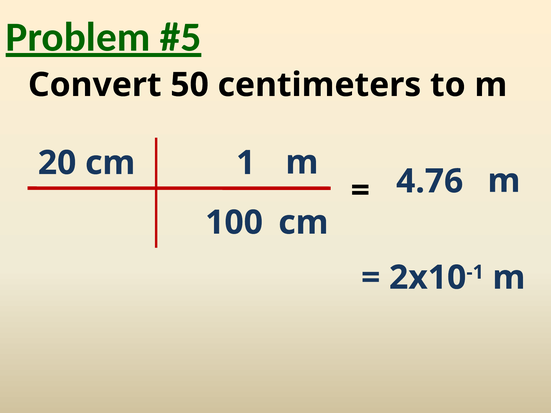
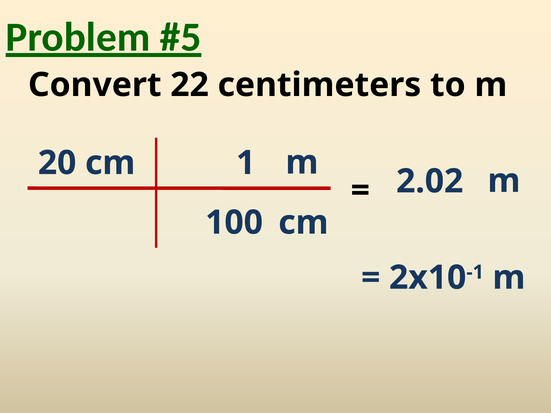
50: 50 -> 22 (190, 85)
4.76: 4.76 -> 2.02 (430, 181)
